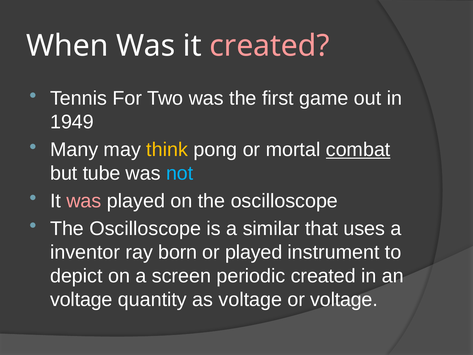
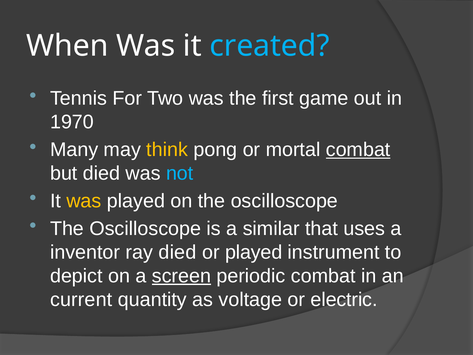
created colour: pink -> light blue (270, 46)
1949: 1949 -> 1970 (72, 122)
but tube: tube -> died (101, 173)
was colour: pink -> yellow (84, 201)
ray born: born -> died (178, 252)
screen underline: none -> present (181, 276)
periodic created: created -> combat (323, 276)
voltage: voltage -> current (81, 299)
or voltage: voltage -> electric (344, 299)
